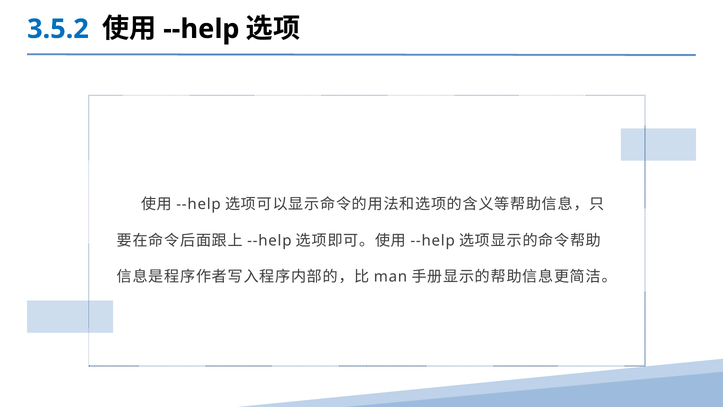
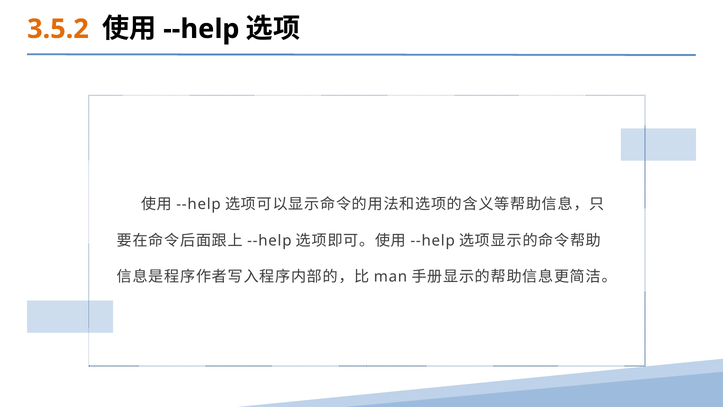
3.5.2 colour: blue -> orange (58, 29)
